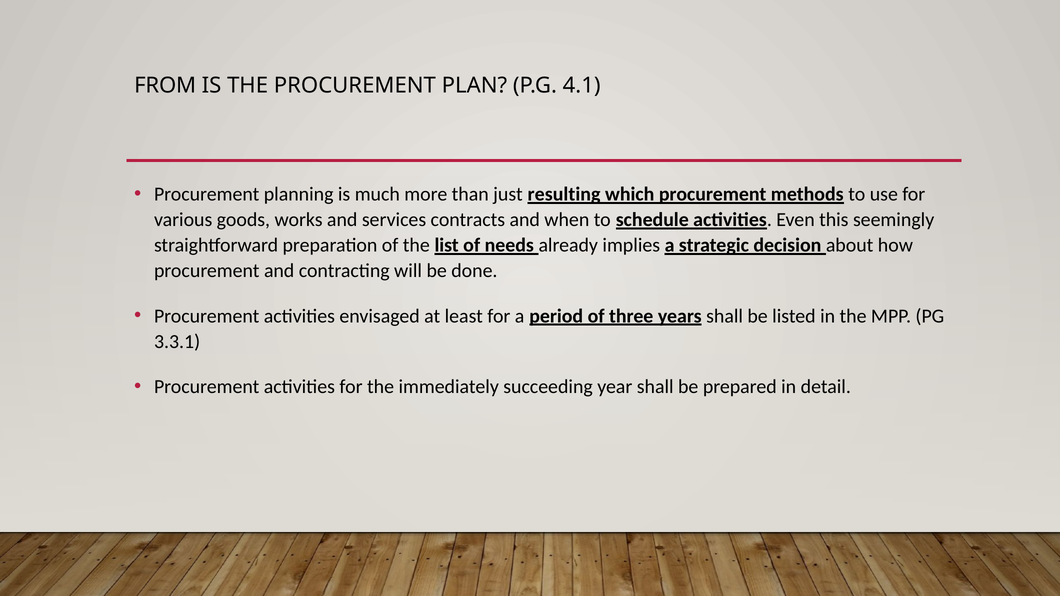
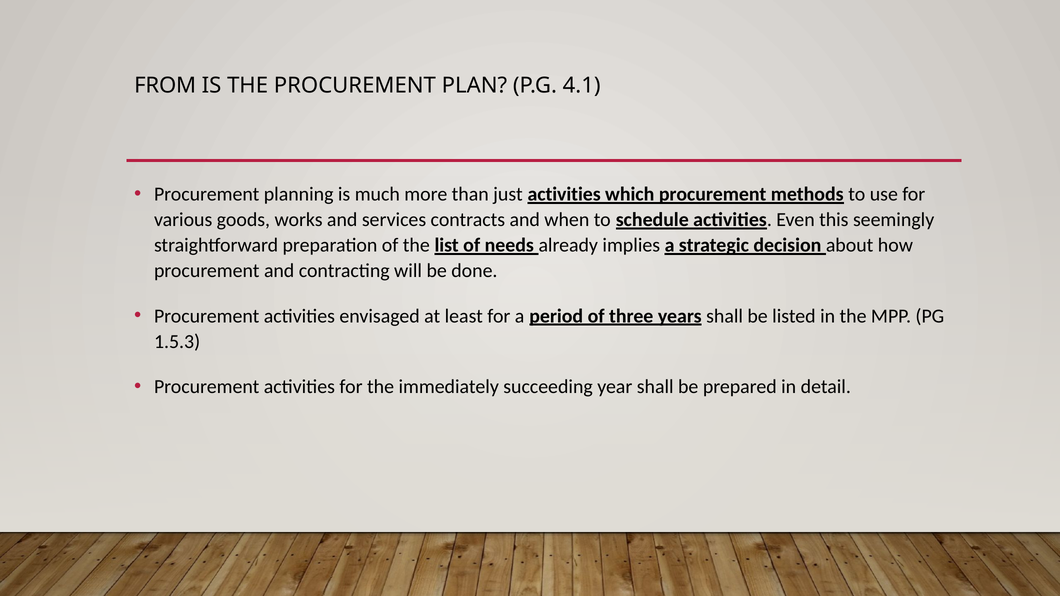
just resulting: resulting -> activities (564, 194)
3.3.1: 3.3.1 -> 1.5.3 (177, 342)
